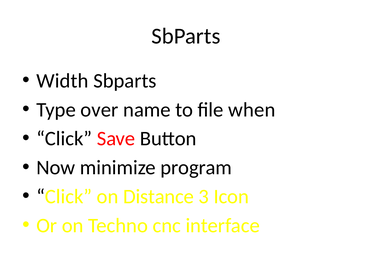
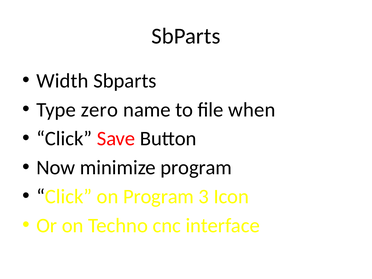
over: over -> zero (99, 110)
on Distance: Distance -> Program (159, 197)
